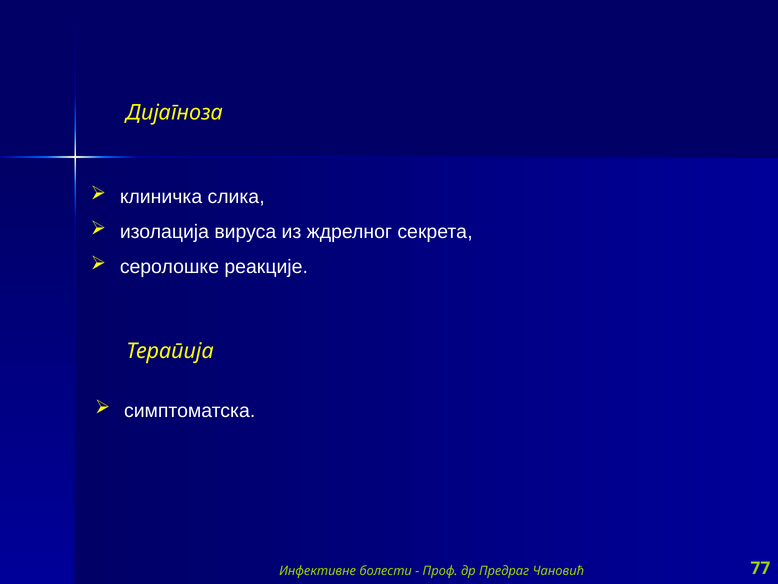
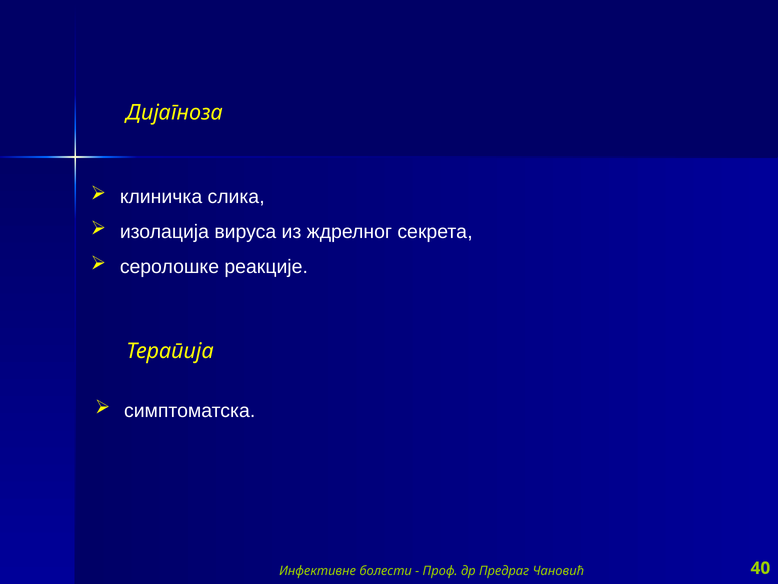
77: 77 -> 40 (760, 568)
